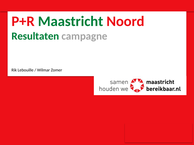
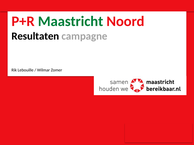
Resultaten colour: green -> black (35, 36)
